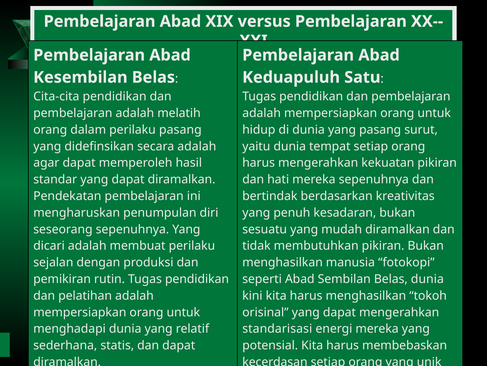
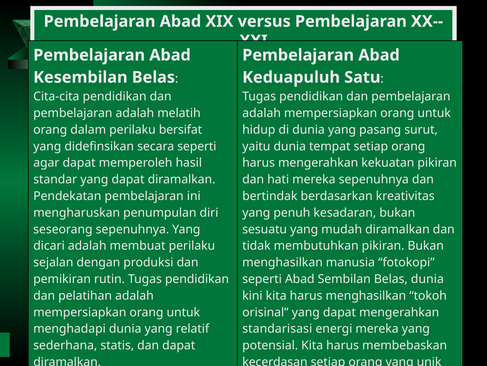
perilaku pasang: pasang -> bersifat (180, 129)
secara adalah: adalah -> seperti (197, 146)
